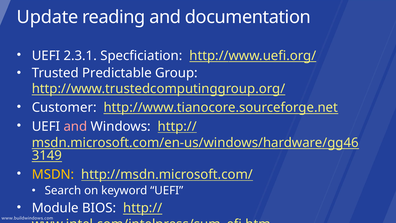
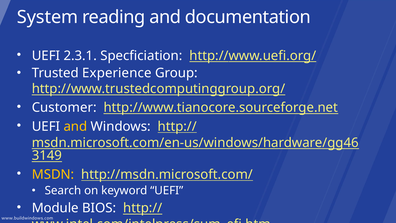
Update: Update -> System (48, 17)
Predictable: Predictable -> Experience (117, 73)
and colour: pink -> yellow (75, 126)
